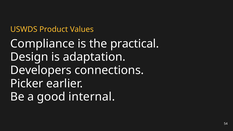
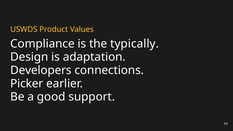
practical: practical -> typically (135, 44)
internal: internal -> support (92, 97)
